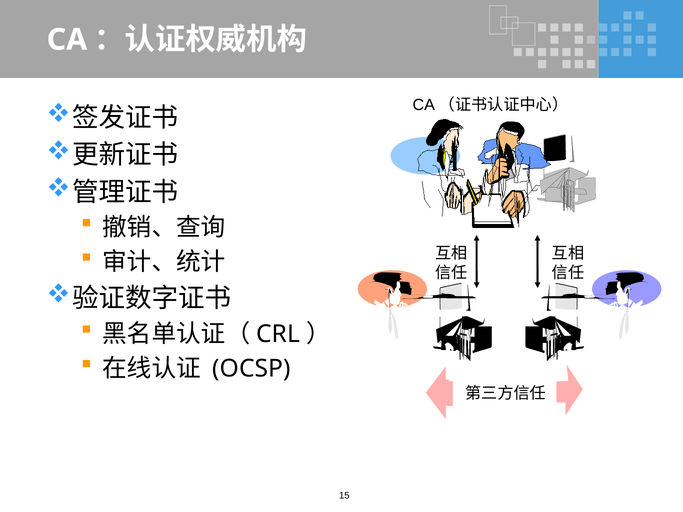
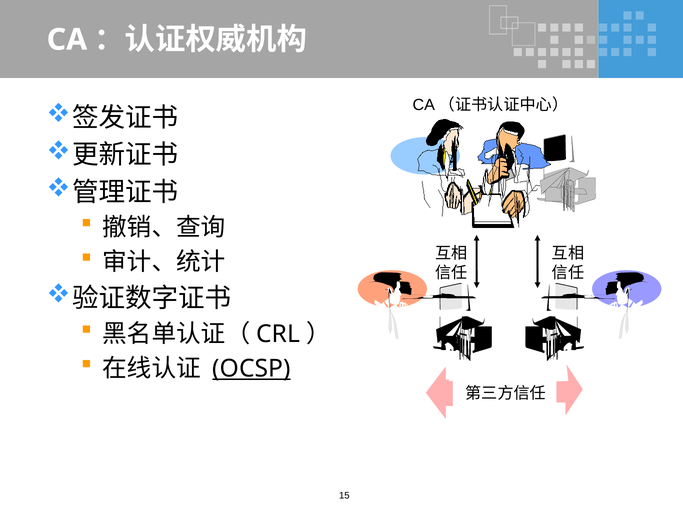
OCSP underline: none -> present (251, 369)
